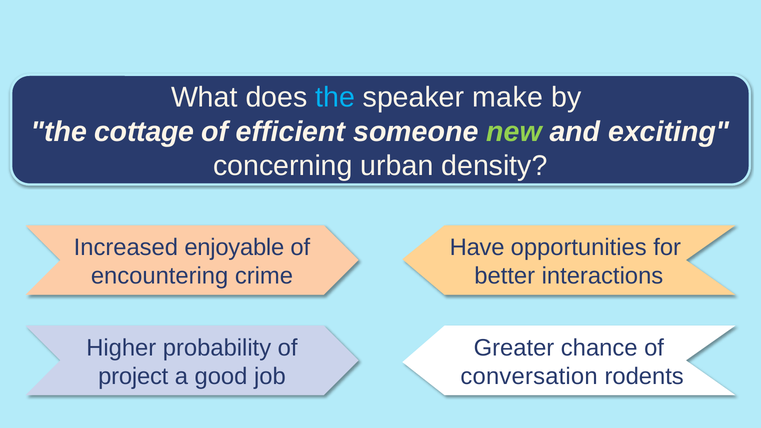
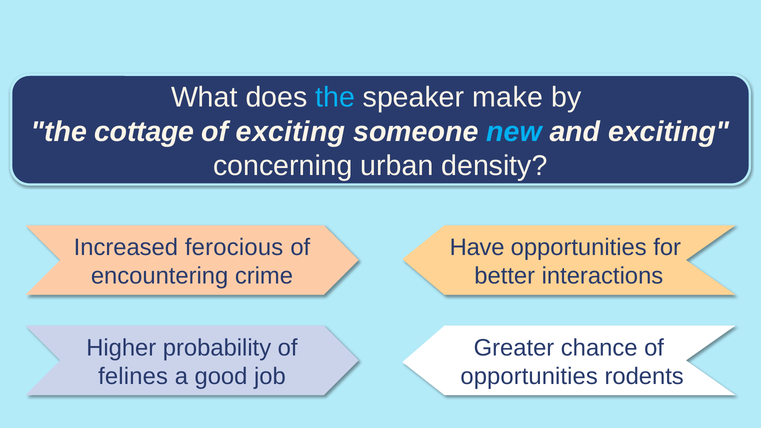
of efficient: efficient -> exciting (291, 132)
new colour: light green -> light blue (514, 132)
enjoyable: enjoyable -> ferocious (234, 247)
project: project -> felines (133, 376)
conversation: conversation -> opportunities (529, 376)
